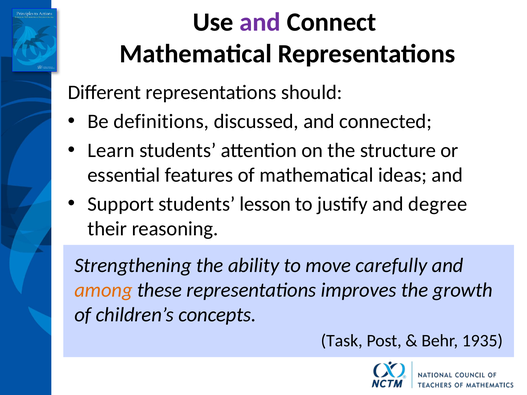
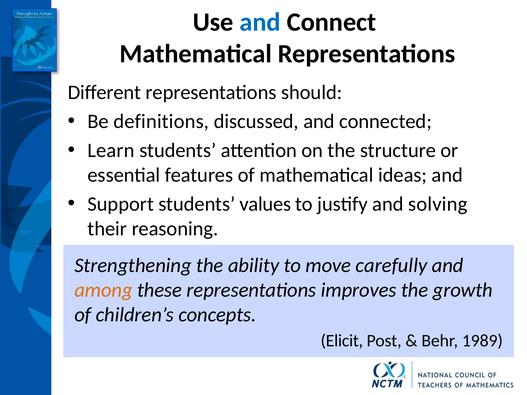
and colour: purple -> blue (260, 22)
lesson: lesson -> values (265, 204)
degree: degree -> solving (438, 204)
Task: Task -> Elicit (342, 341)
1935: 1935 -> 1989 (482, 341)
